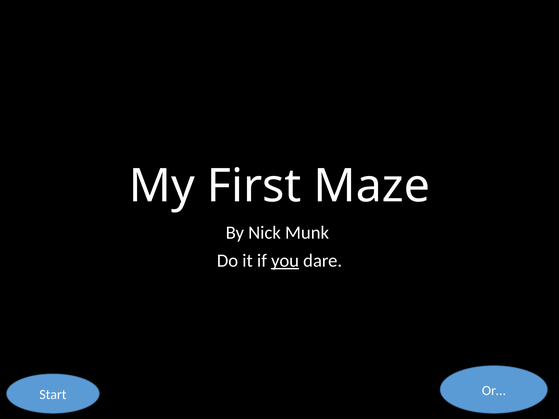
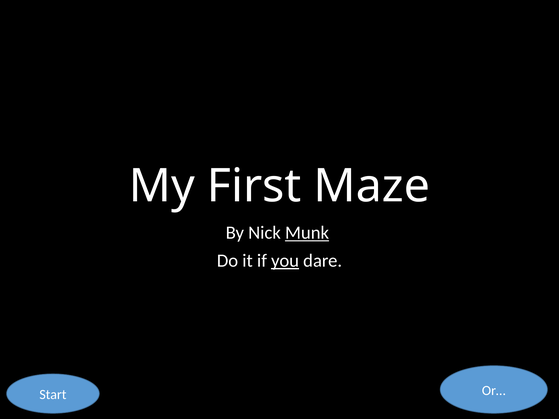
Munk underline: none -> present (307, 233)
